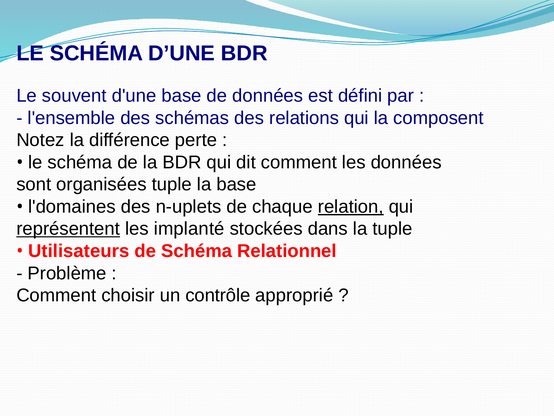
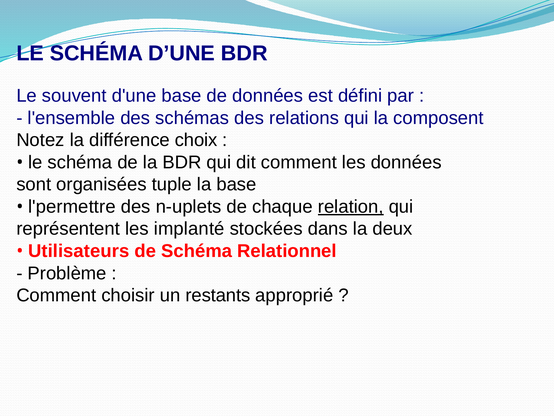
perte: perte -> choix (196, 140)
l'domaines: l'domaines -> l'permettre (72, 206)
représentent underline: present -> none (68, 229)
la tuple: tuple -> deux (392, 229)
contrôle: contrôle -> restants (218, 295)
